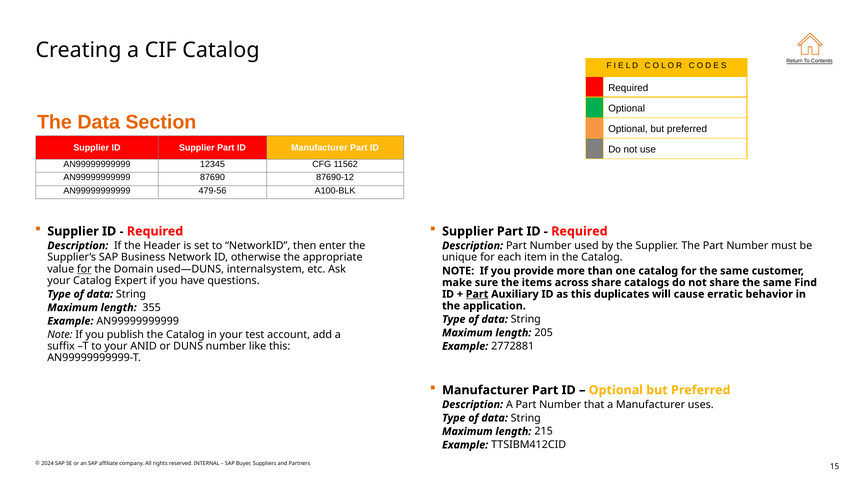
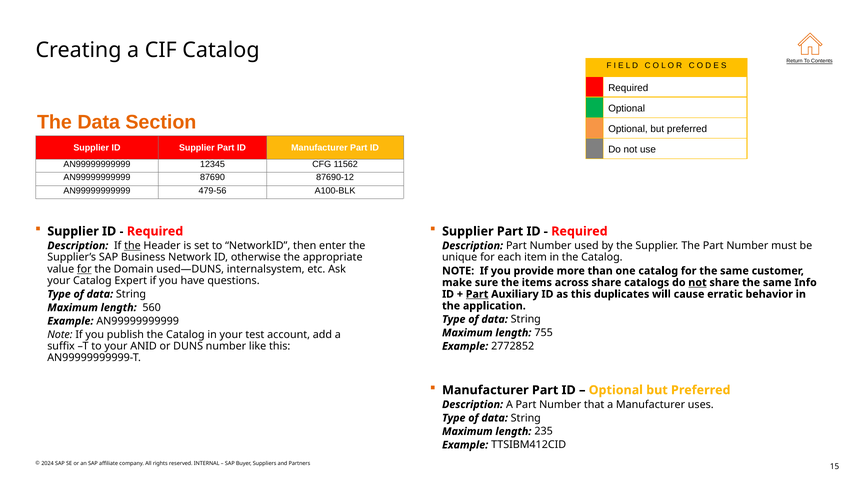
the underline: none -> present (132, 246)
not underline: none -> present (697, 282)
Find: Find -> Info (806, 282)
355: 355 -> 560 (152, 307)
205: 205 -> 755 (544, 333)
2772881: 2772881 -> 2772852 (513, 346)
215: 215 -> 235 (544, 431)
